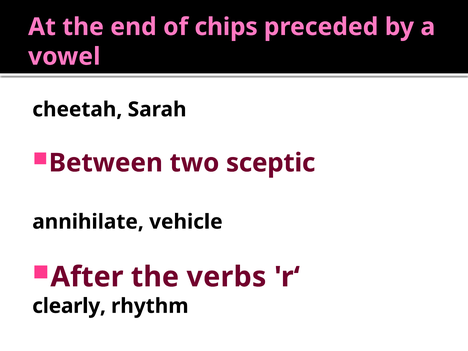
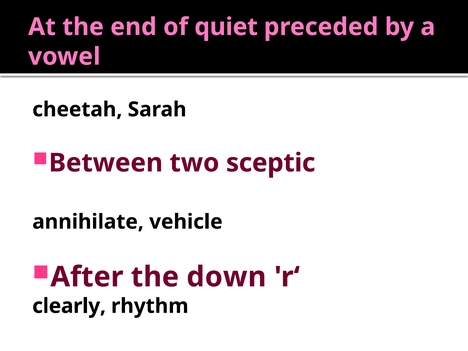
chips: chips -> quiet (226, 27)
verbs: verbs -> down (226, 277)
